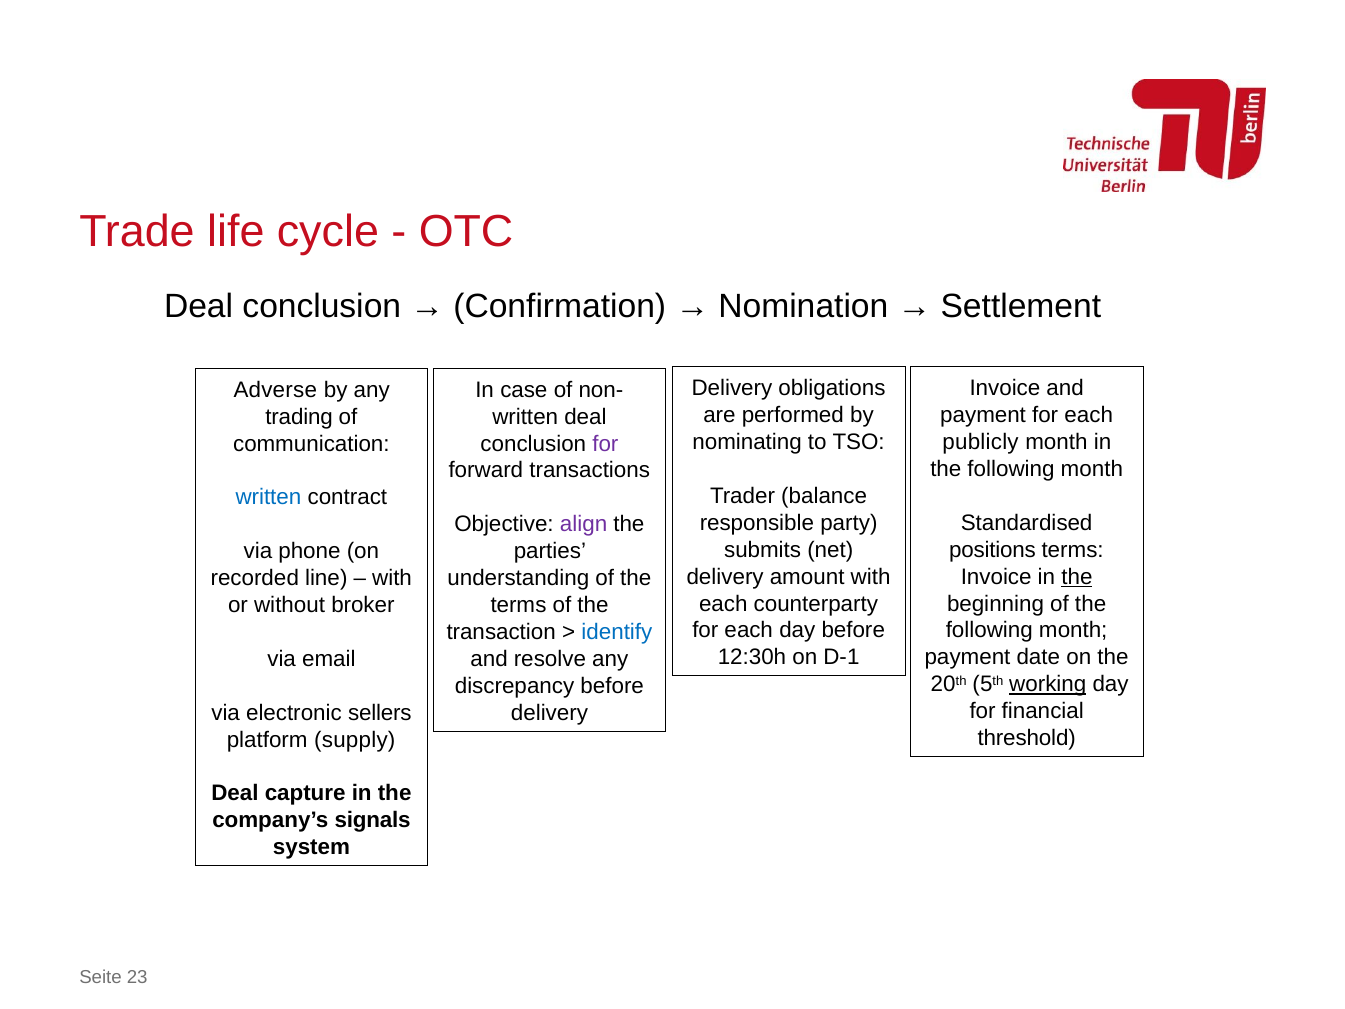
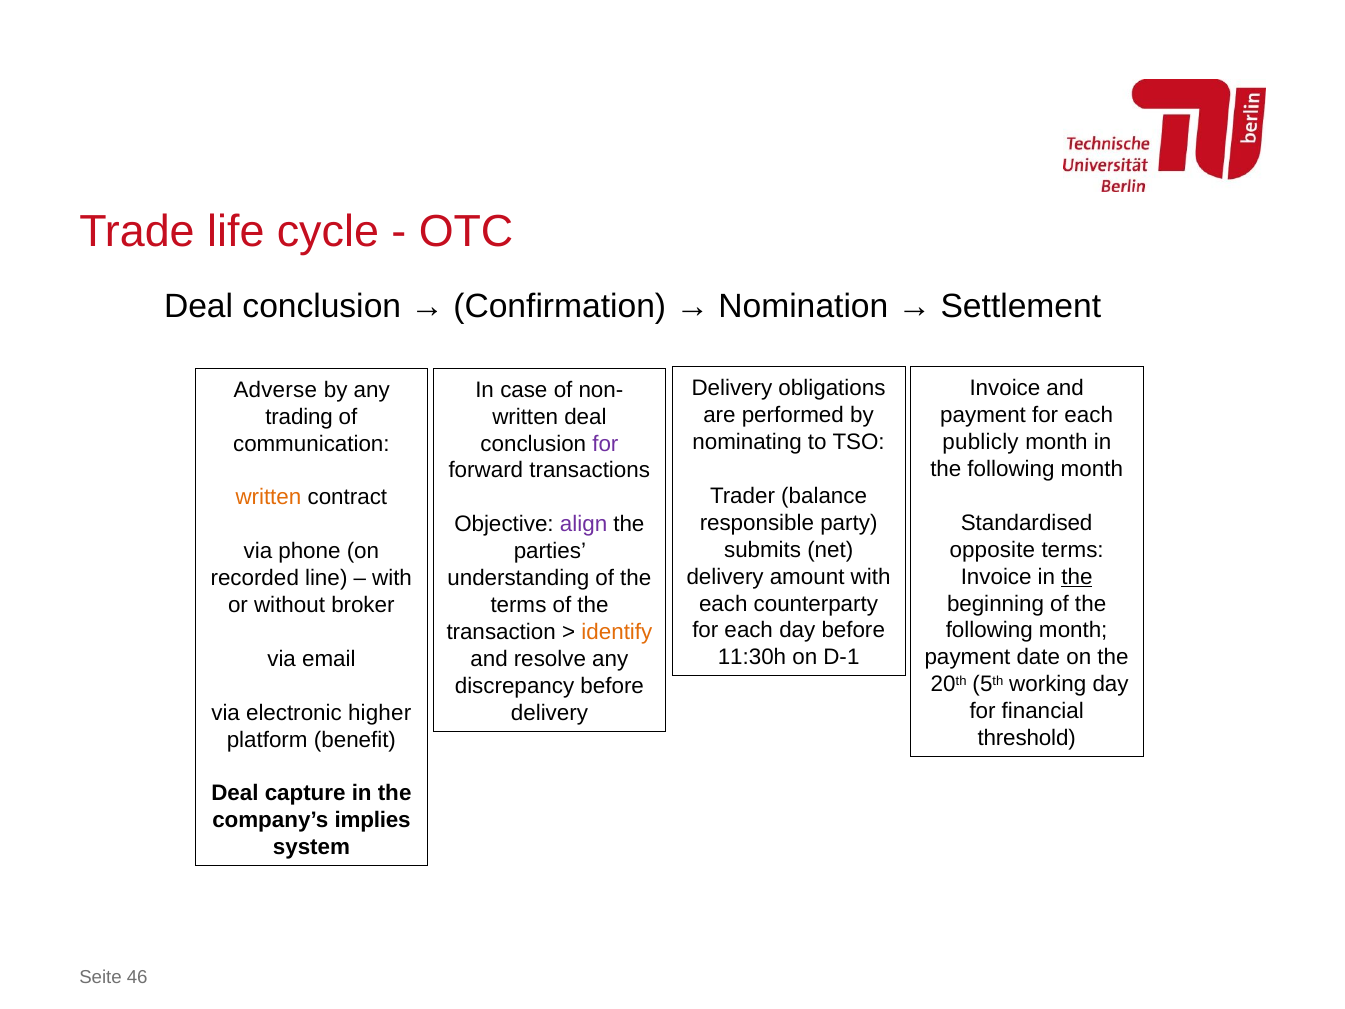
written colour: blue -> orange (268, 497)
positions: positions -> opposite (992, 550)
identify colour: blue -> orange (617, 632)
12:30h: 12:30h -> 11:30h (752, 657)
working underline: present -> none (1048, 684)
sellers: sellers -> higher (380, 713)
supply: supply -> benefit (355, 739)
signals: signals -> implies (373, 820)
23: 23 -> 46 (137, 977)
